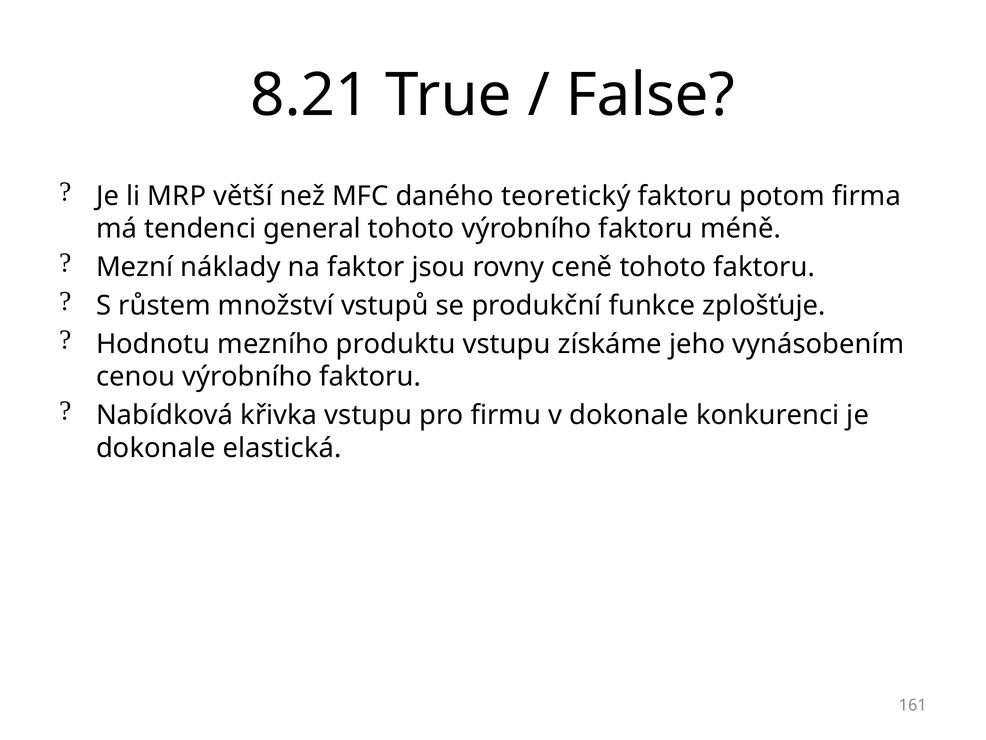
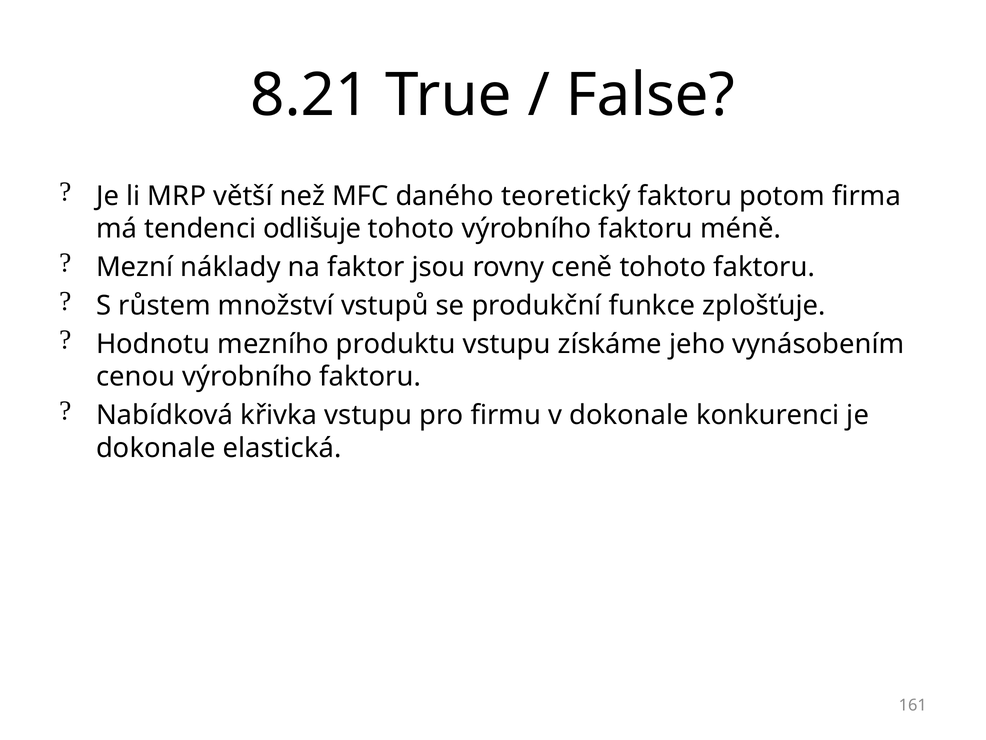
general: general -> odlišuje (312, 229)
